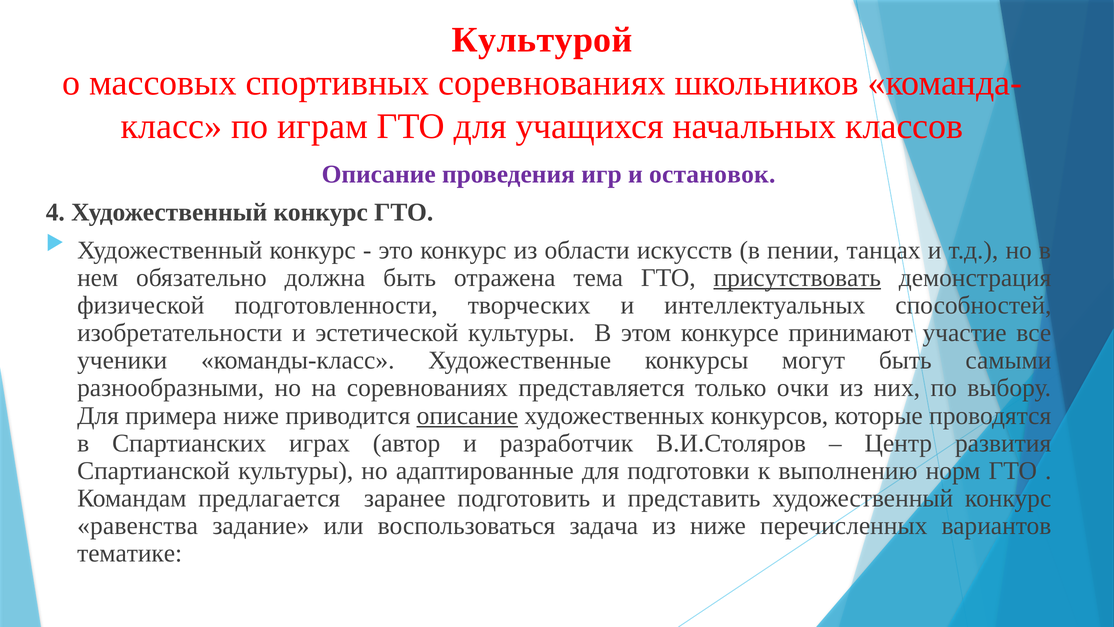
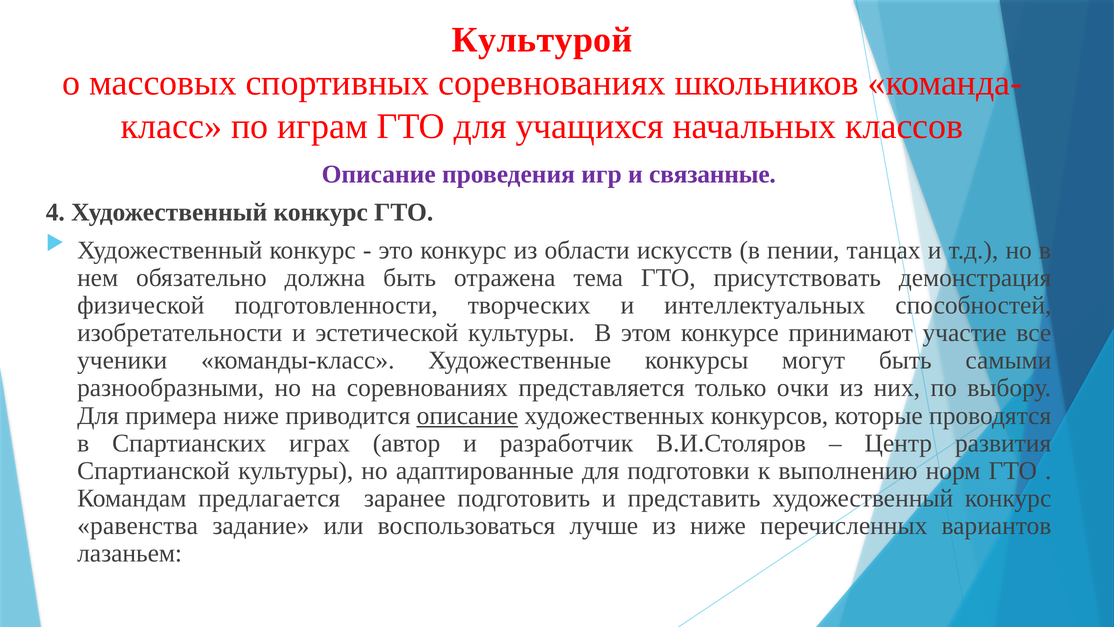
остановок: остановок -> связанные (712, 174)
присутствовать underline: present -> none (797, 278)
задача: задача -> лучше (604, 526)
тематике: тематике -> лазаньем (130, 553)
